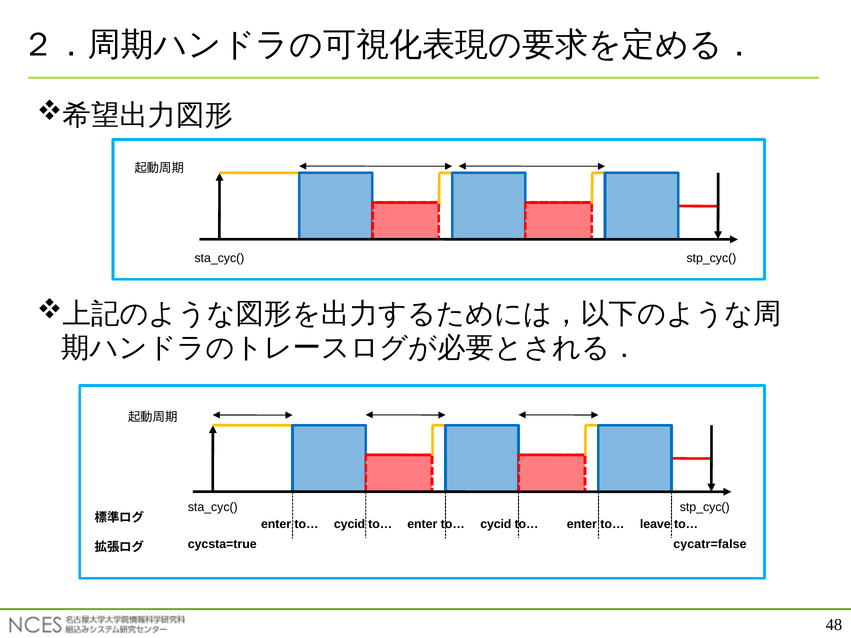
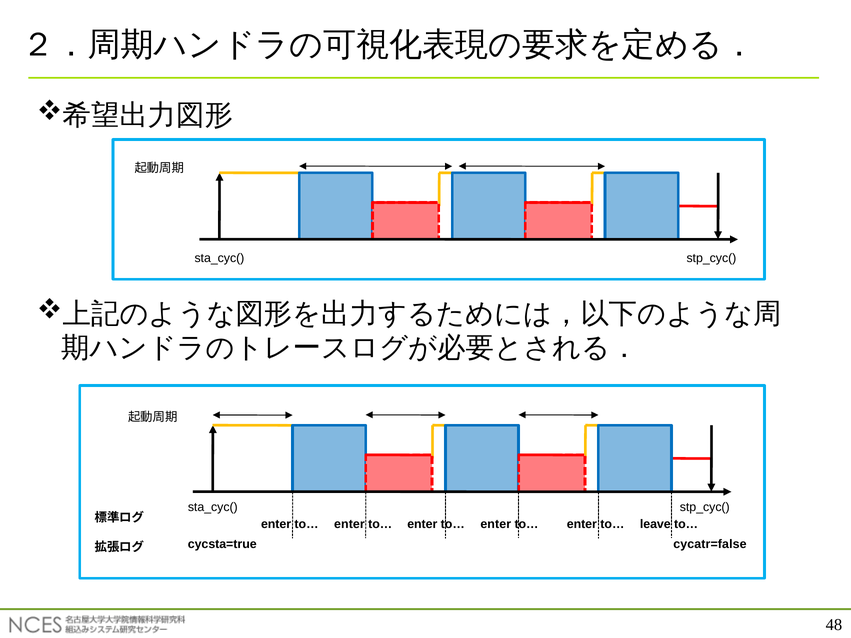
cycid: cycid -> enter (349, 524)
cycid: cycid -> enter (496, 524)
